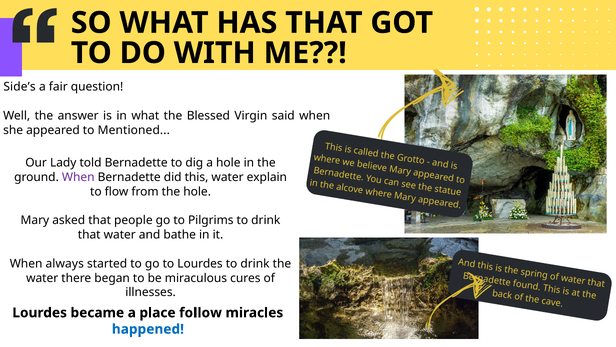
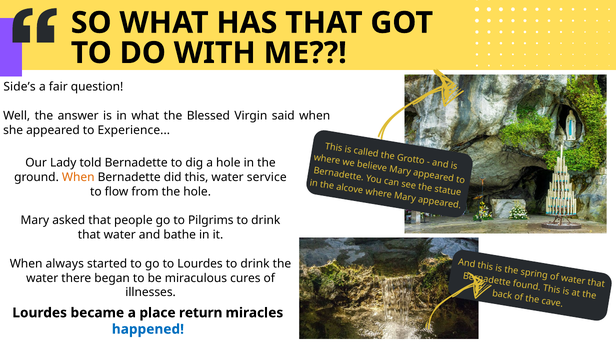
Mentioned: Mentioned -> Experience (134, 130)
When colour: purple -> orange (78, 177)
explain: explain -> service (267, 177)
follow: follow -> return (201, 312)
